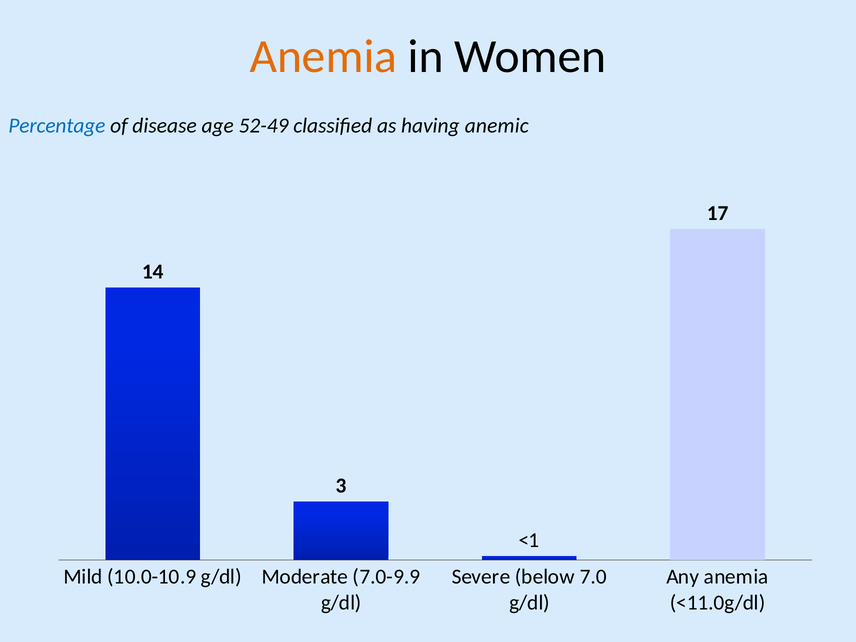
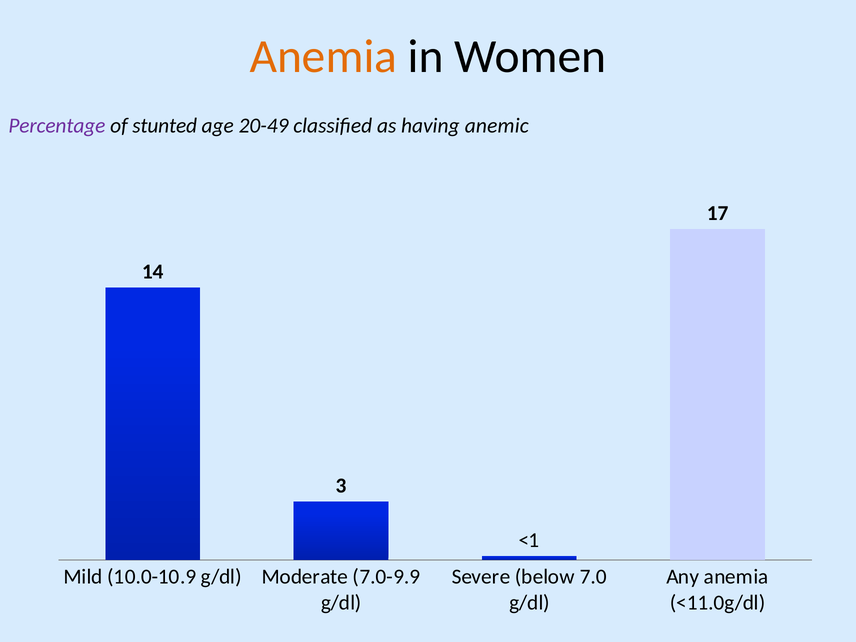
Percentage colour: blue -> purple (57, 126)
disease: disease -> stunted (165, 126)
52-49: 52-49 -> 20-49 (264, 126)
